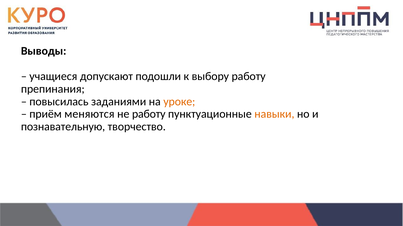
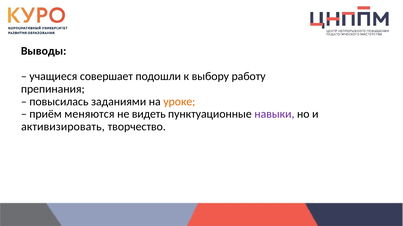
допускают: допускают -> совершает (106, 76)
не работу: работу -> видеть (149, 114)
навыки colour: orange -> purple (274, 114)
познавательную: познавательную -> активизировать (63, 127)
